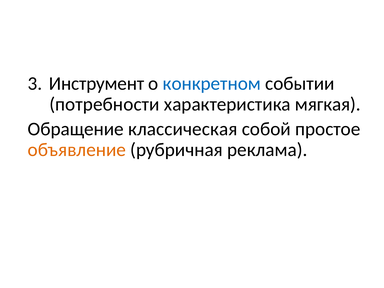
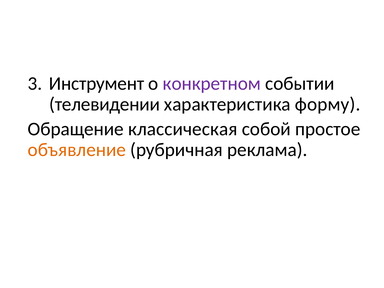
конкретном colour: blue -> purple (212, 84)
потребности: потребности -> телевидении (105, 104)
мягкая: мягкая -> форму (328, 104)
